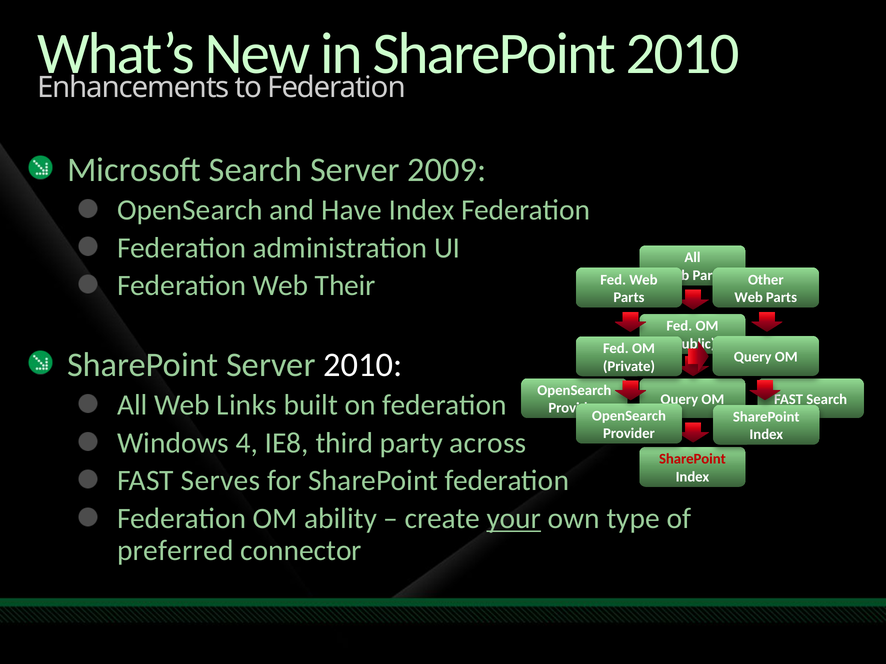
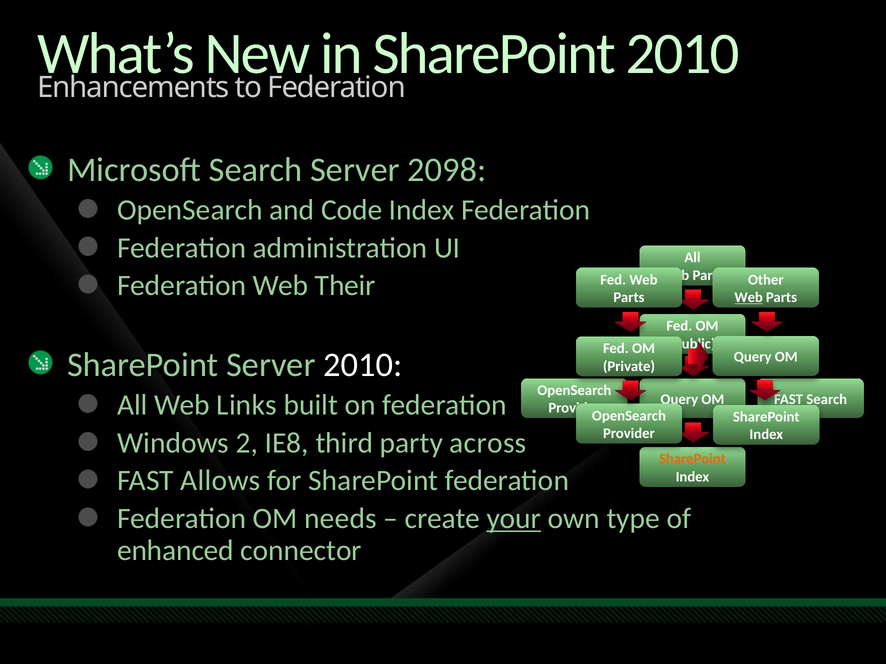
2009: 2009 -> 2098 (447, 170)
Have: Have -> Code (352, 210)
Web underline: none -> present (749, 298)
4: 4 -> 2 (247, 443)
SharePoint colour: red -> orange (692, 459)
Serves: Serves -> Allows (220, 481)
ability: ability -> needs (341, 519)
preferred: preferred -> enhanced (176, 551)
